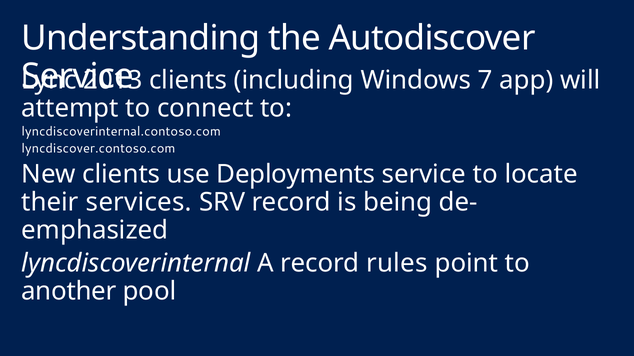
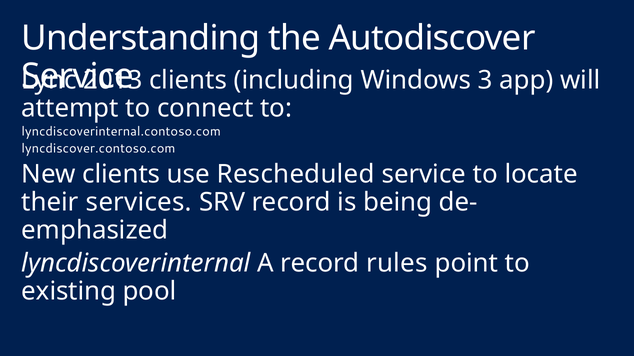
7: 7 -> 3 (485, 80)
Deployments: Deployments -> Rescheduled (296, 175)
another: another -> existing (69, 292)
